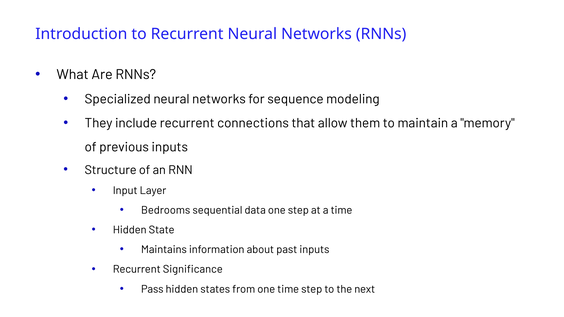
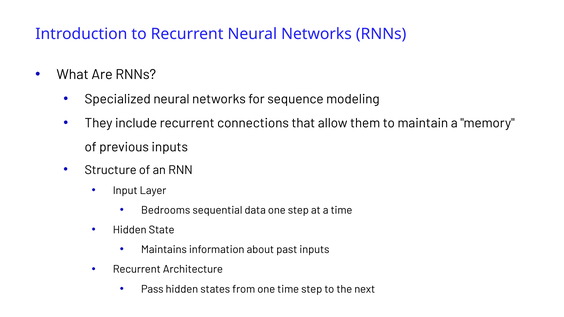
Significance: Significance -> Architecture (193, 270)
